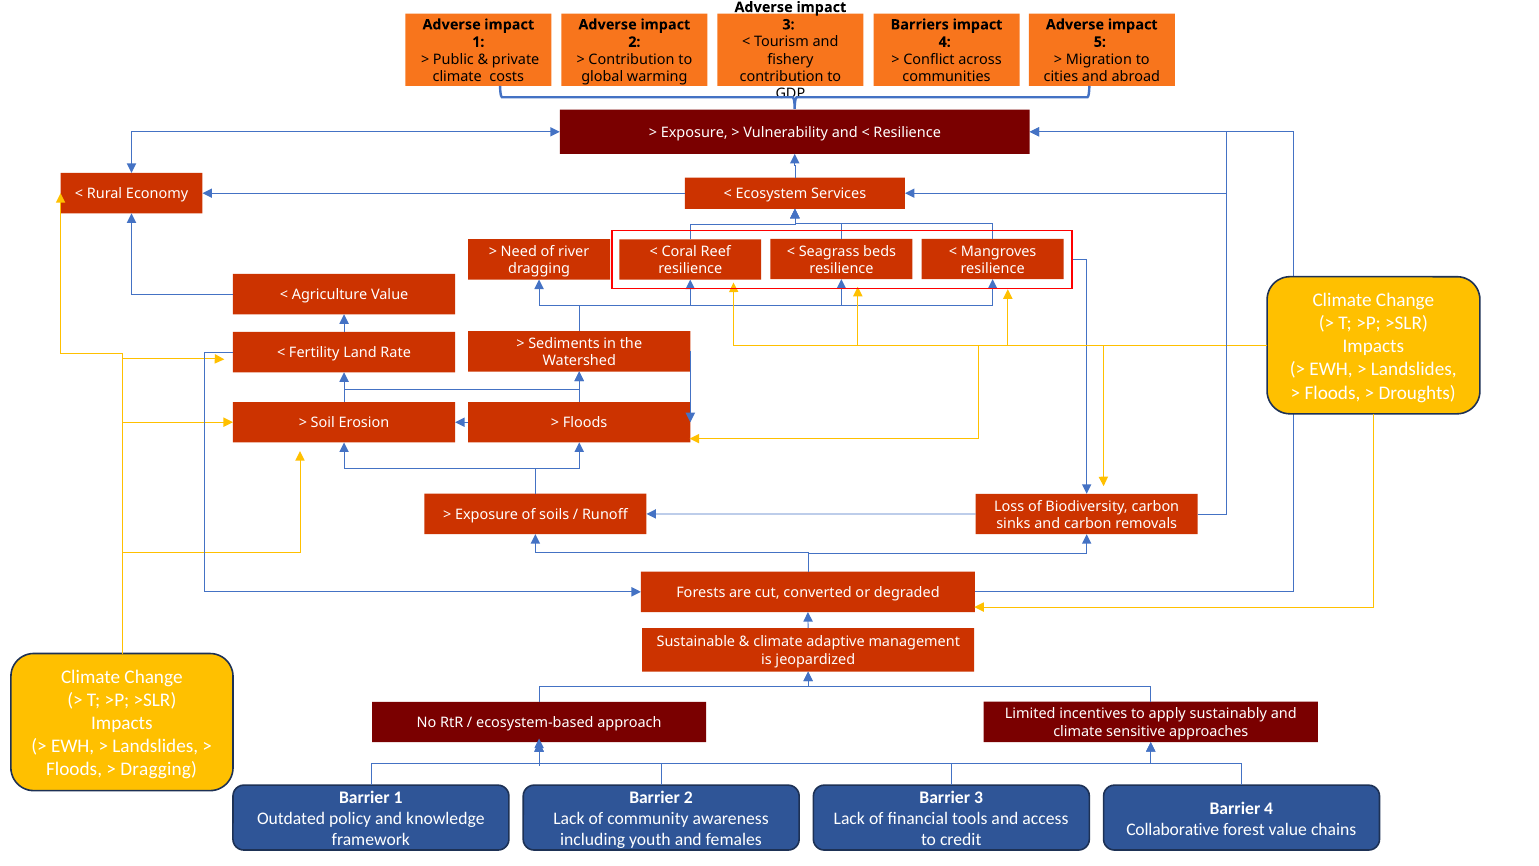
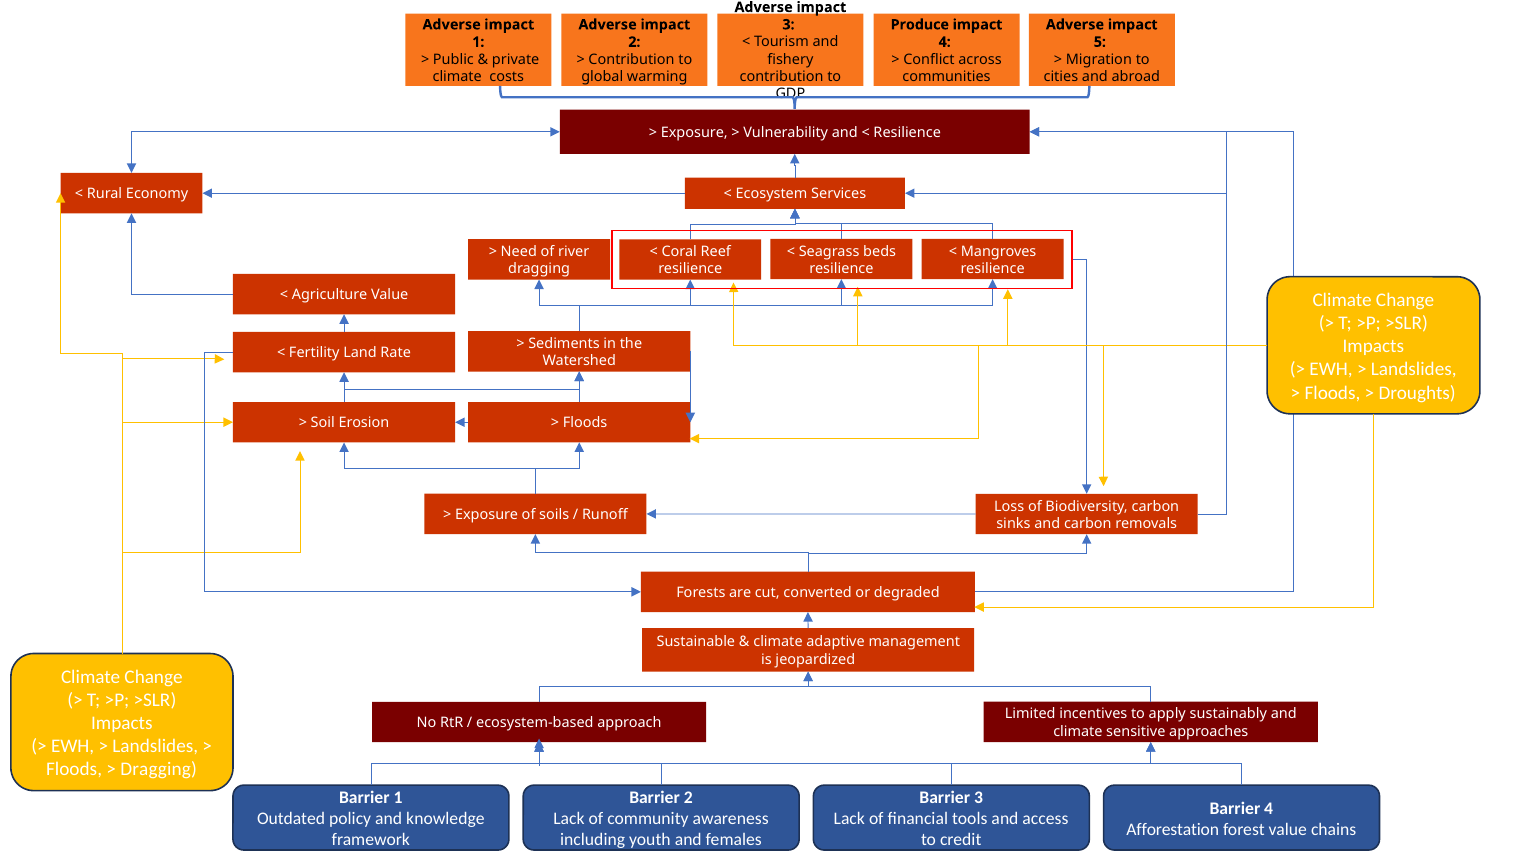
Barriers: Barriers -> Produce (920, 25)
Collaborative: Collaborative -> Afforestation (1173, 829)
